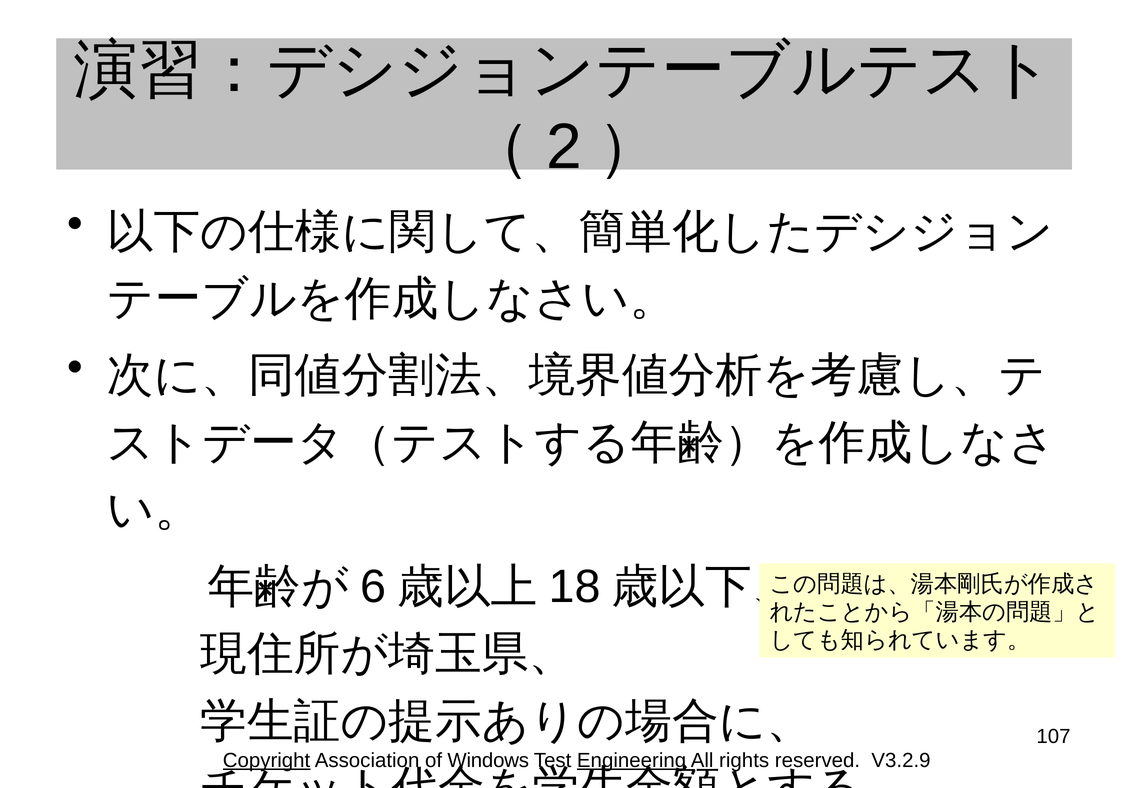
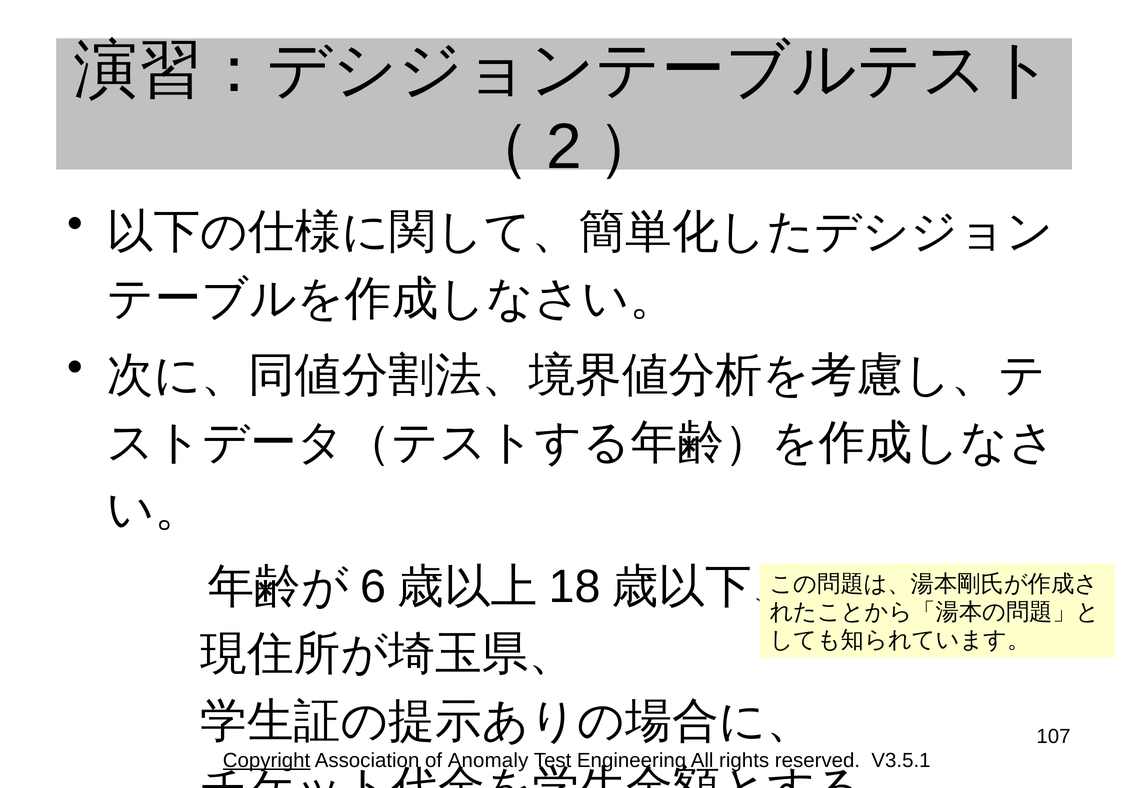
Windows: Windows -> Anomaly (488, 760)
Engineering underline: present -> none (632, 760)
V3.2.9: V3.2.9 -> V3.5.1 (901, 760)
